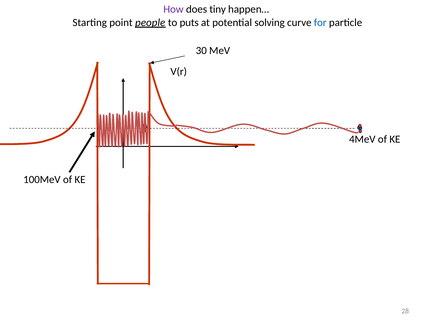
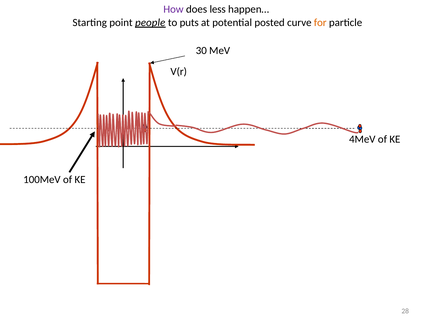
tiny: tiny -> less (218, 9)
solving: solving -> posted (270, 22)
for colour: blue -> orange (320, 22)
